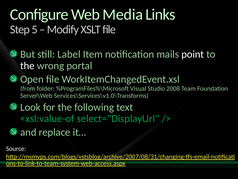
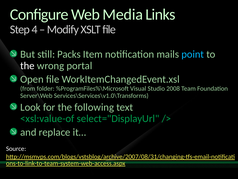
5: 5 -> 4 (35, 29)
Label: Label -> Packs (69, 54)
point colour: white -> light blue (193, 54)
